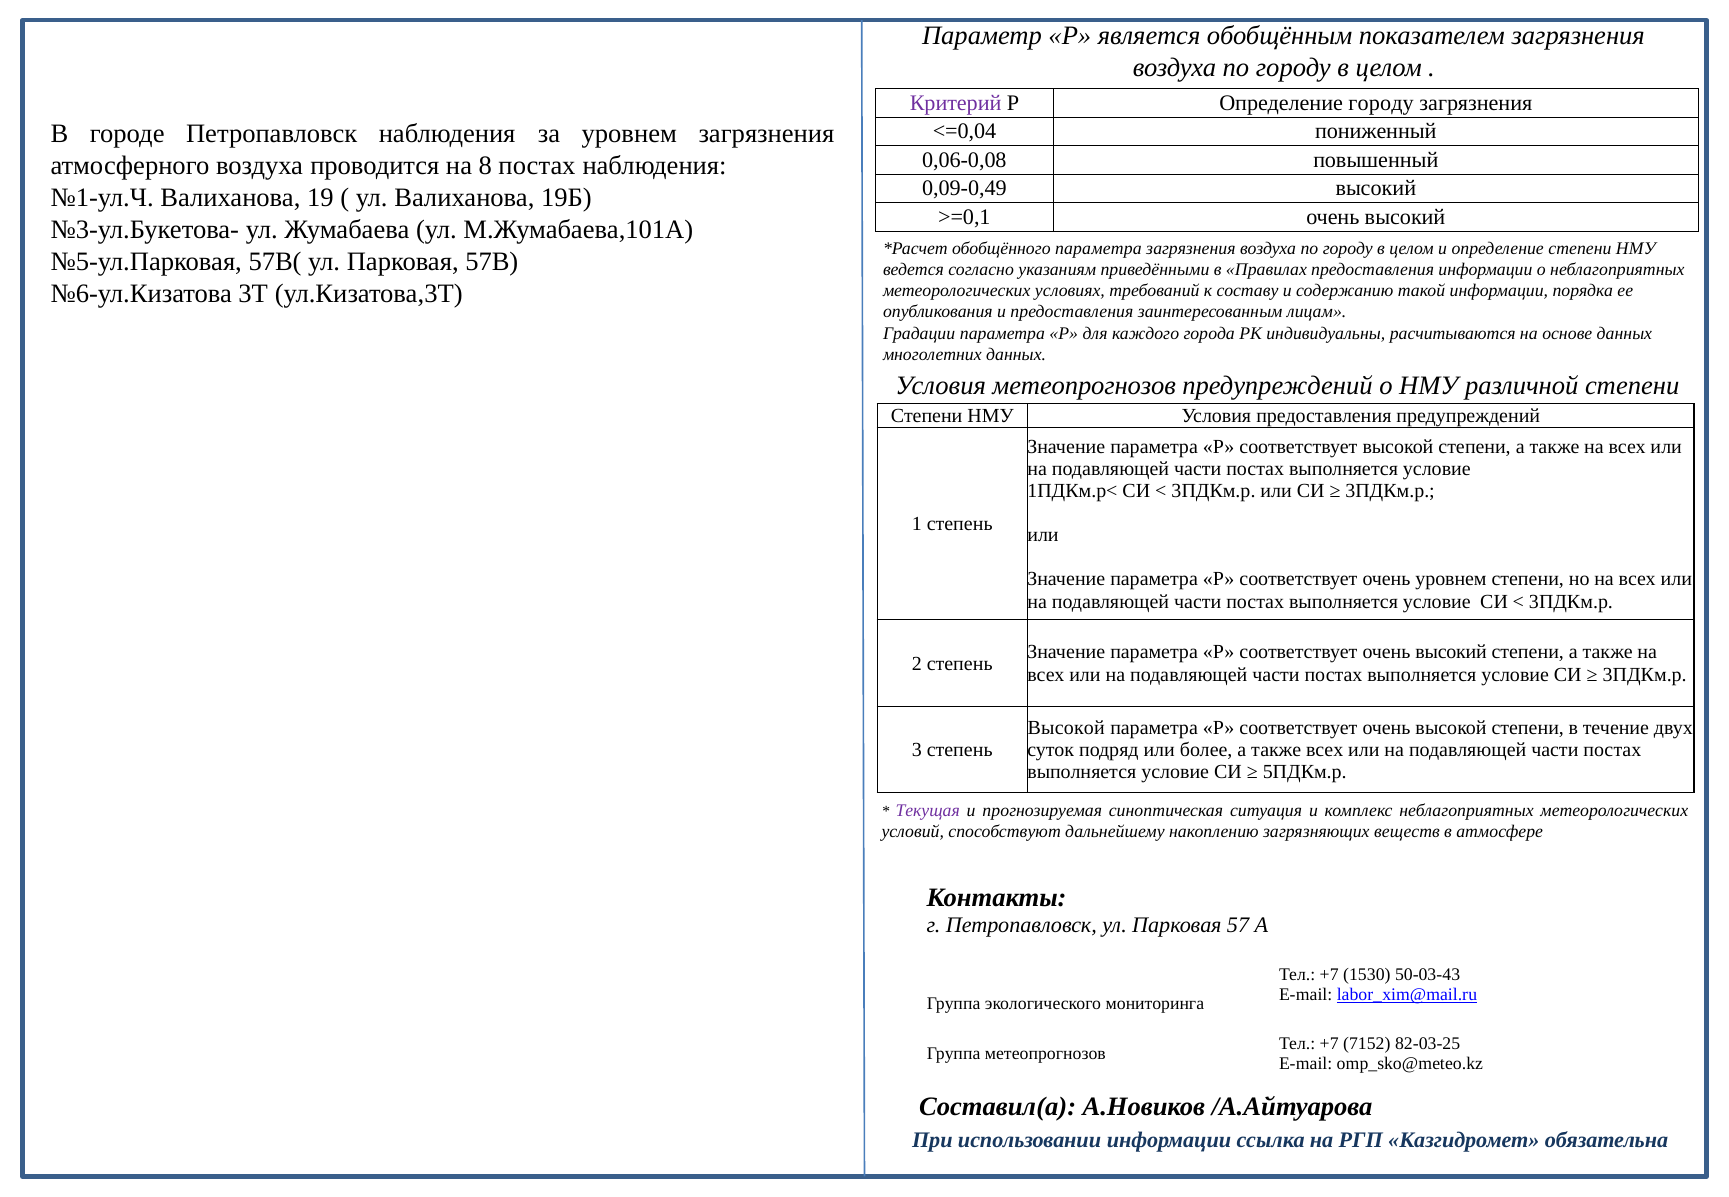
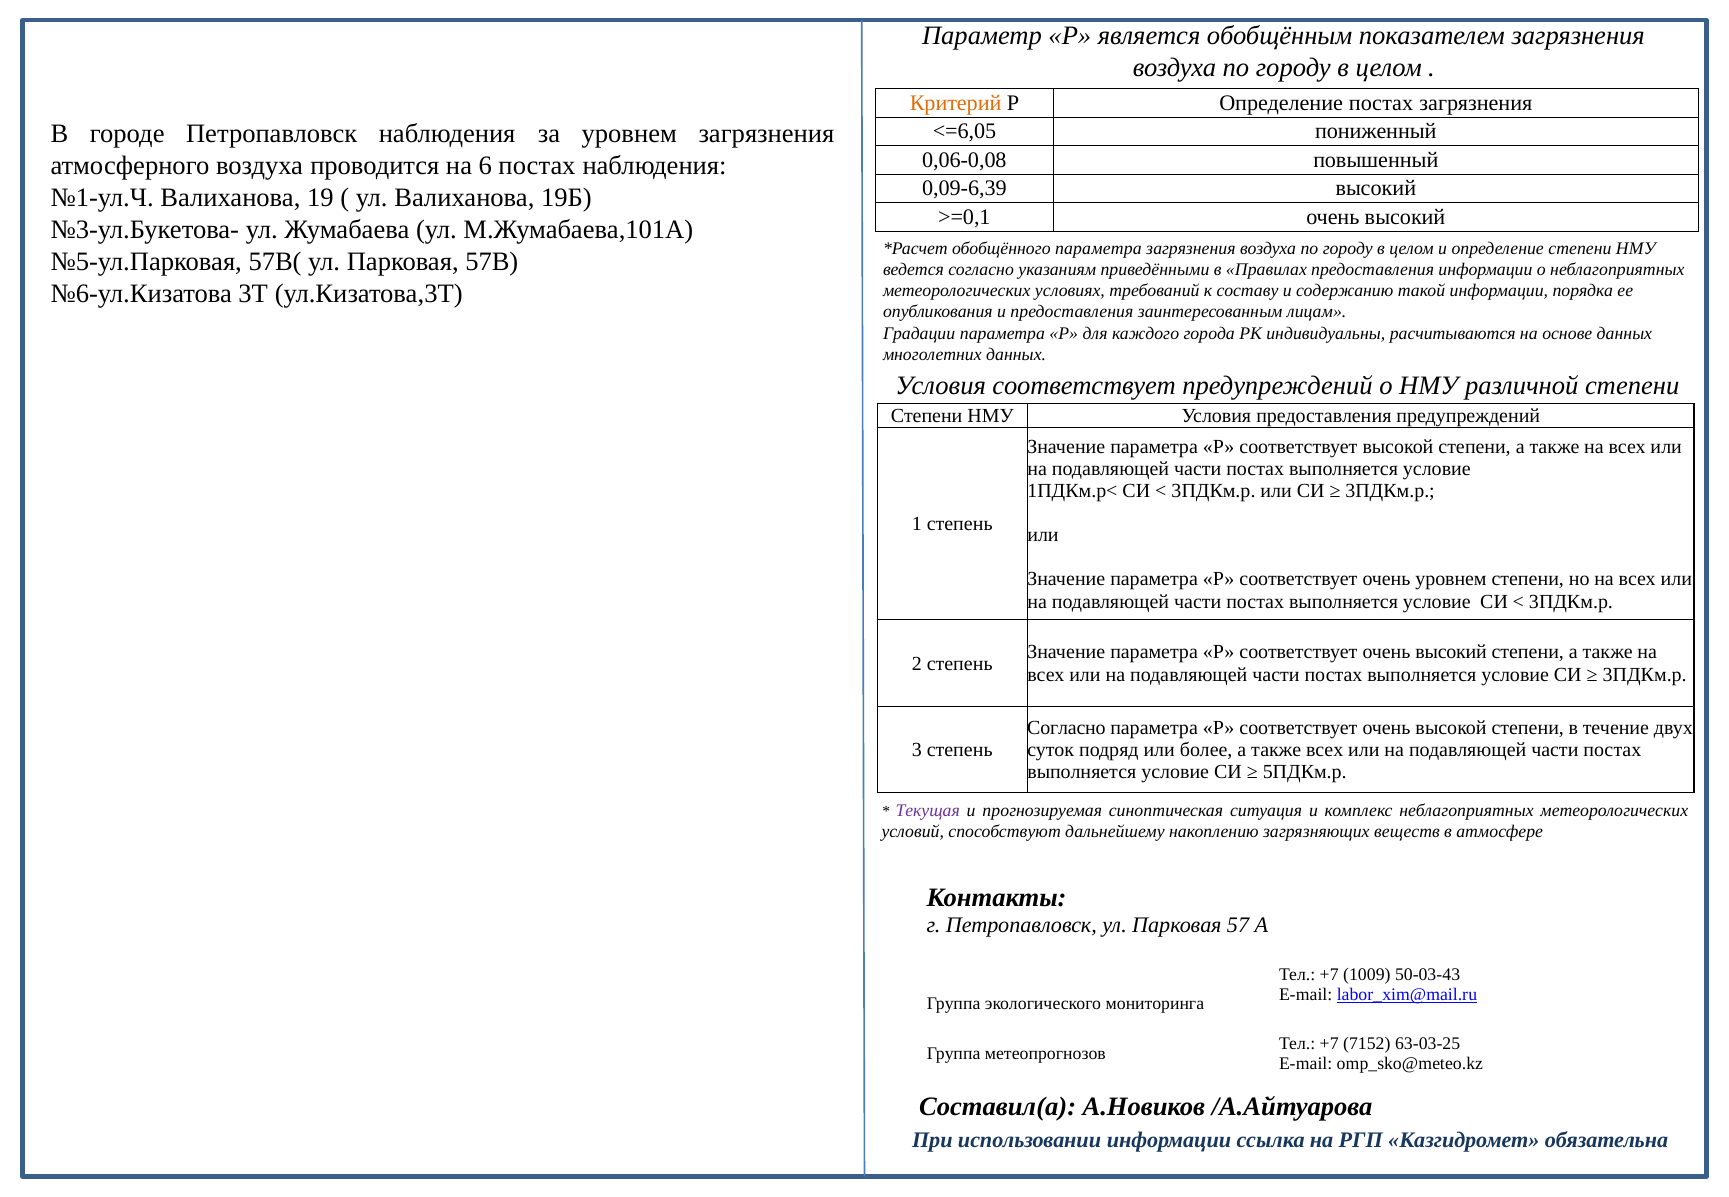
Критерий colour: purple -> orange (956, 103)
Определение городу: городу -> постах (1381, 103)
<=0,04: <=0,04 -> <=6,05 (965, 131)
8: 8 -> 6 (485, 166)
0,09-0,49: 0,09-0,49 -> 0,09-6,39 (964, 188)
Условия метеопрогнозов: метеопрогнозов -> соответствует (1084, 386)
Высокой: Высокой -> Согласно (1066, 728)
1530: 1530 -> 1009 (1367, 974)
82-03-25: 82-03-25 -> 63-03-25 (1428, 1044)
